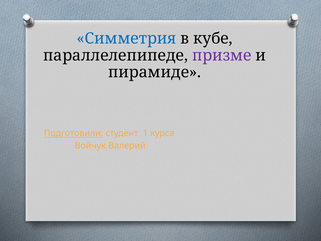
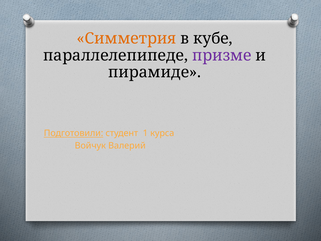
Симметрия colour: blue -> orange (126, 39)
